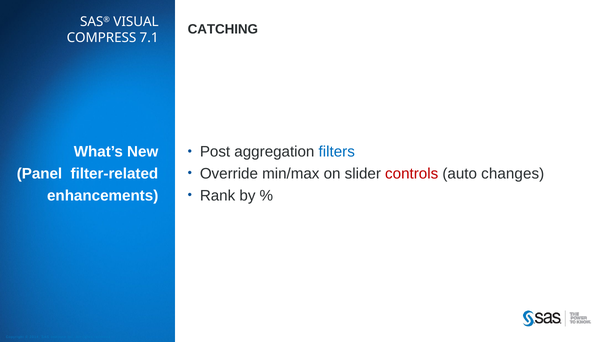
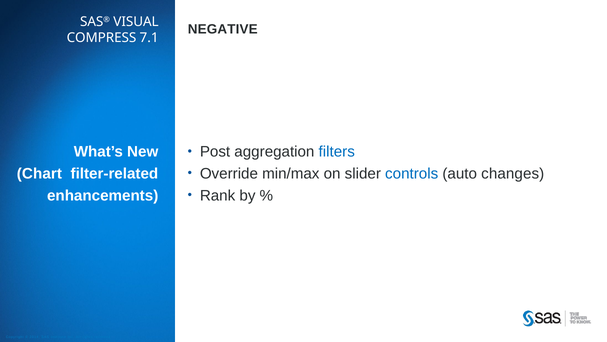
CATCHING: CATCHING -> NEGATIVE (223, 29)
Panel: Panel -> Chart (39, 174)
controls colour: red -> blue (412, 174)
